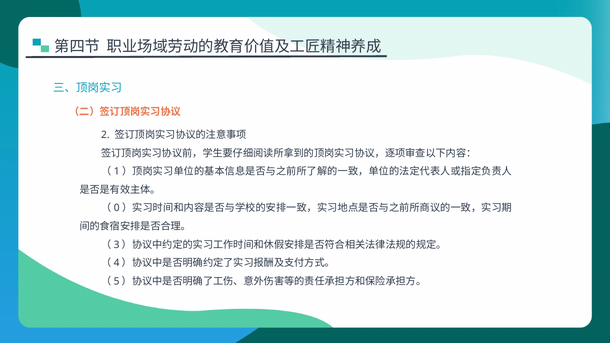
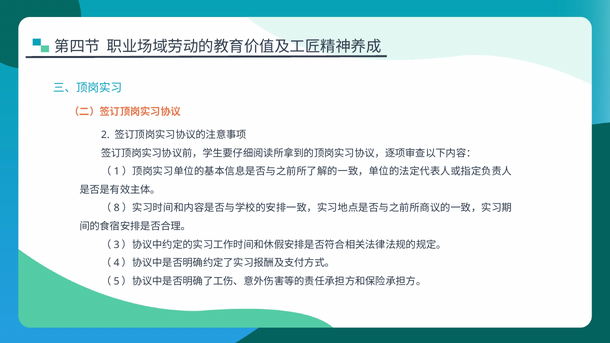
0: 0 -> 8 (117, 208)
